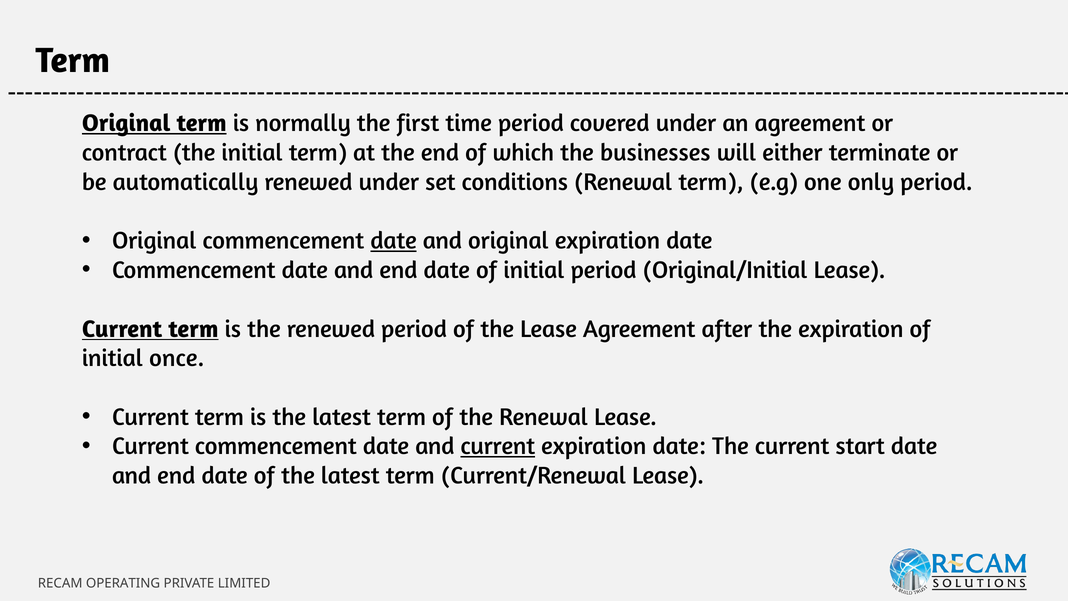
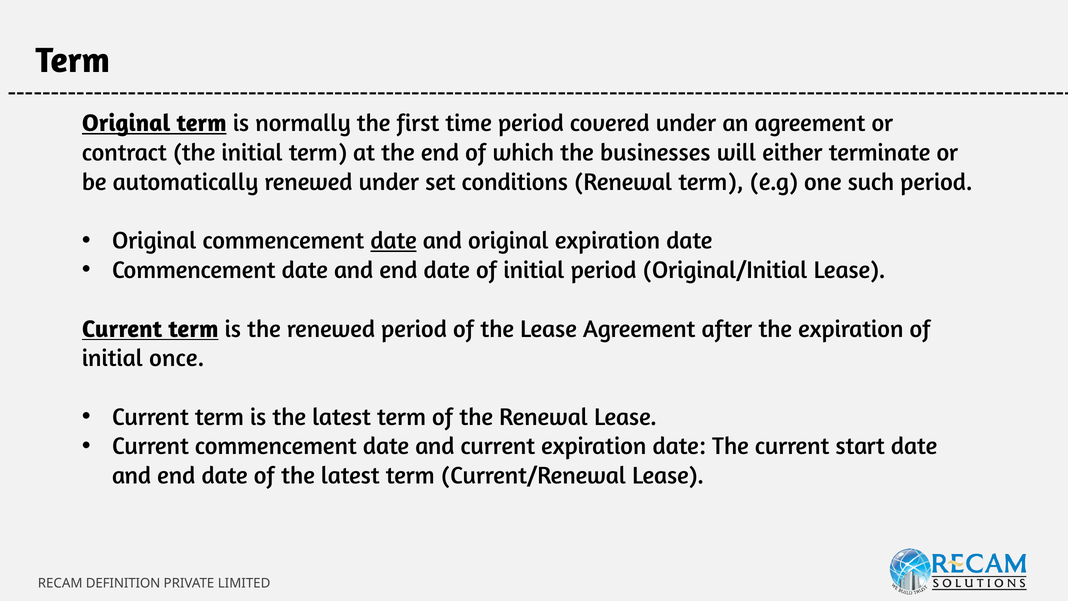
only: only -> such (871, 182)
current underline: present -> none (498, 446)
OPERATING: OPERATING -> DEFINITION (123, 583)
